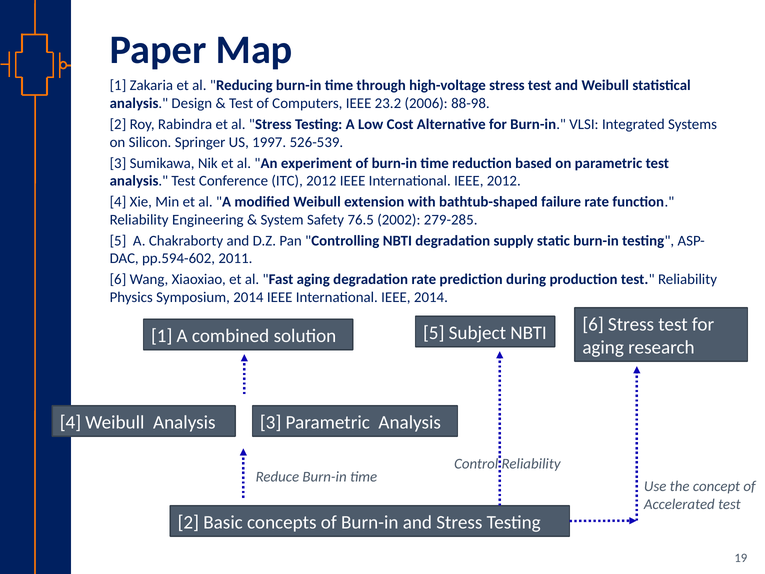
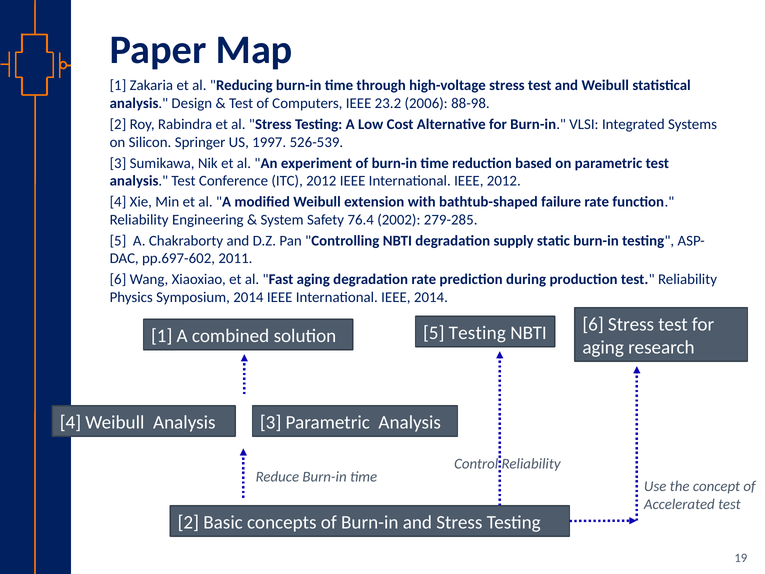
76.5: 76.5 -> 76.4 (361, 220)
pp.594-602: pp.594-602 -> pp.697-602 (179, 258)
5 Subject: Subject -> Testing (477, 333)
